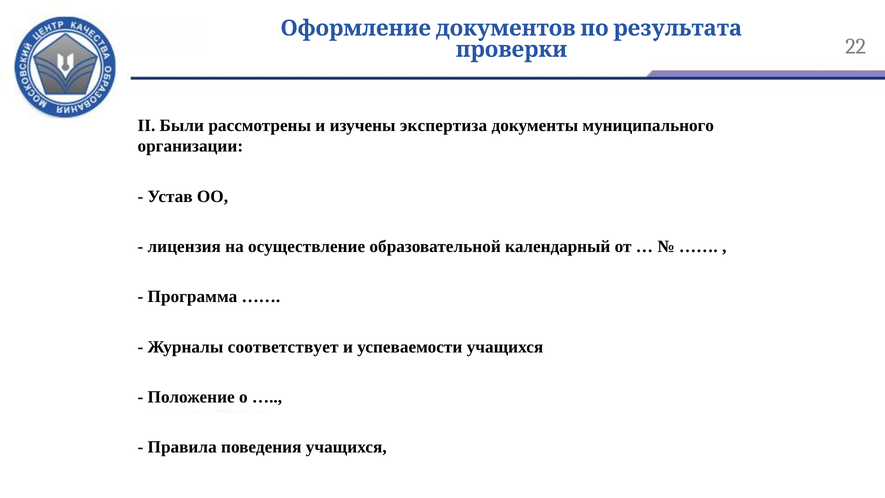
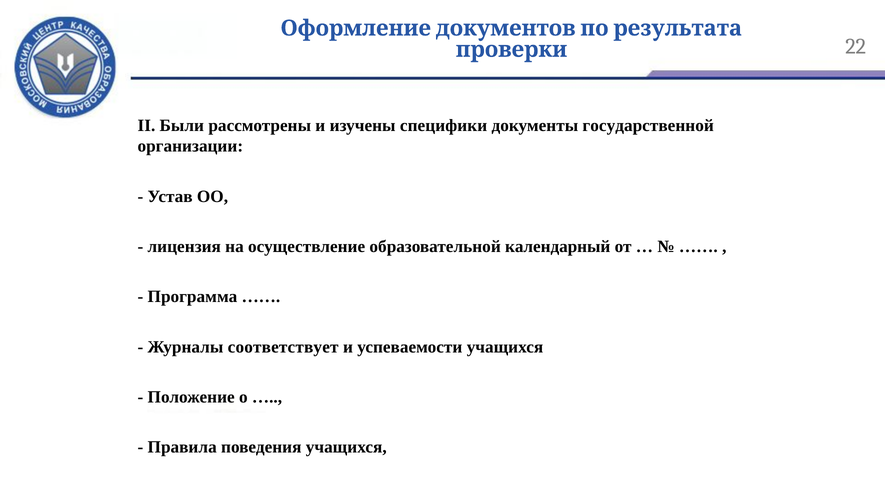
экспертиза: экспертиза -> специфики (444, 125)
муниципального: муниципального -> государственной (648, 125)
